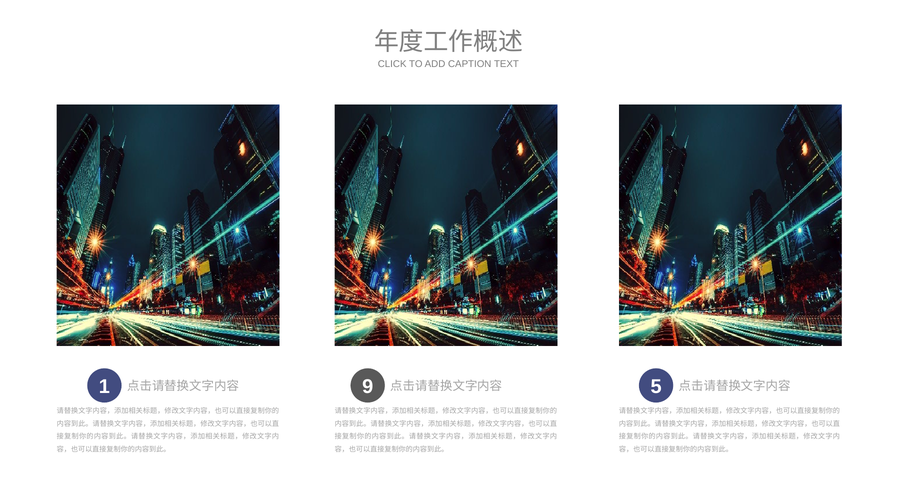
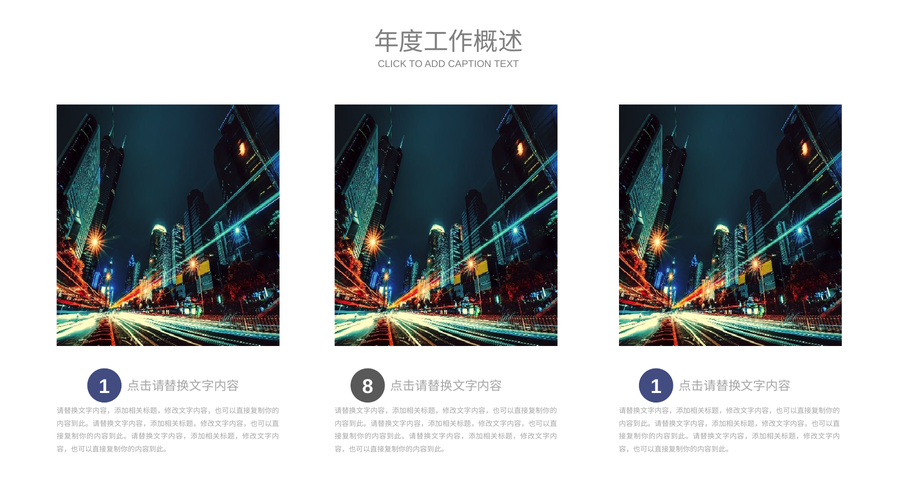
9: 9 -> 8 (368, 387)
5: 5 -> 1 (656, 387)
